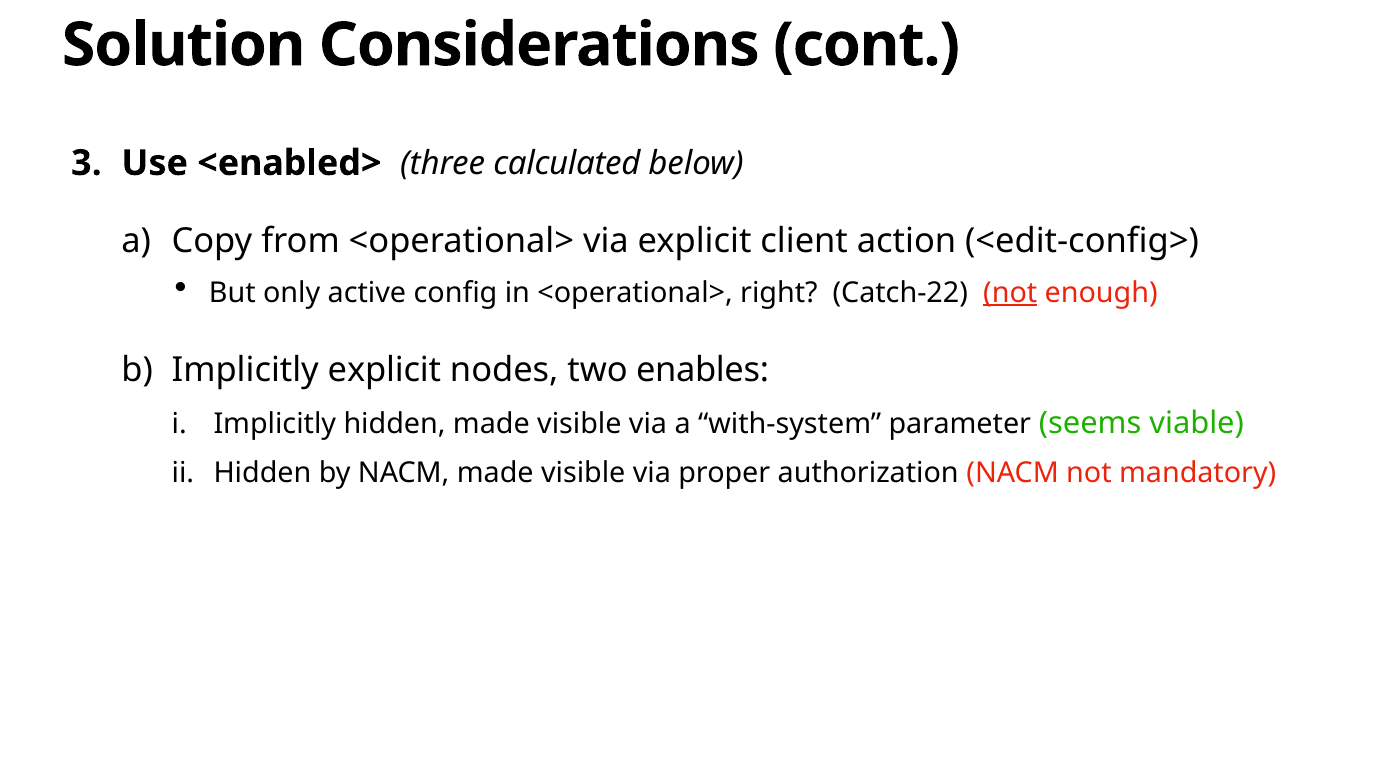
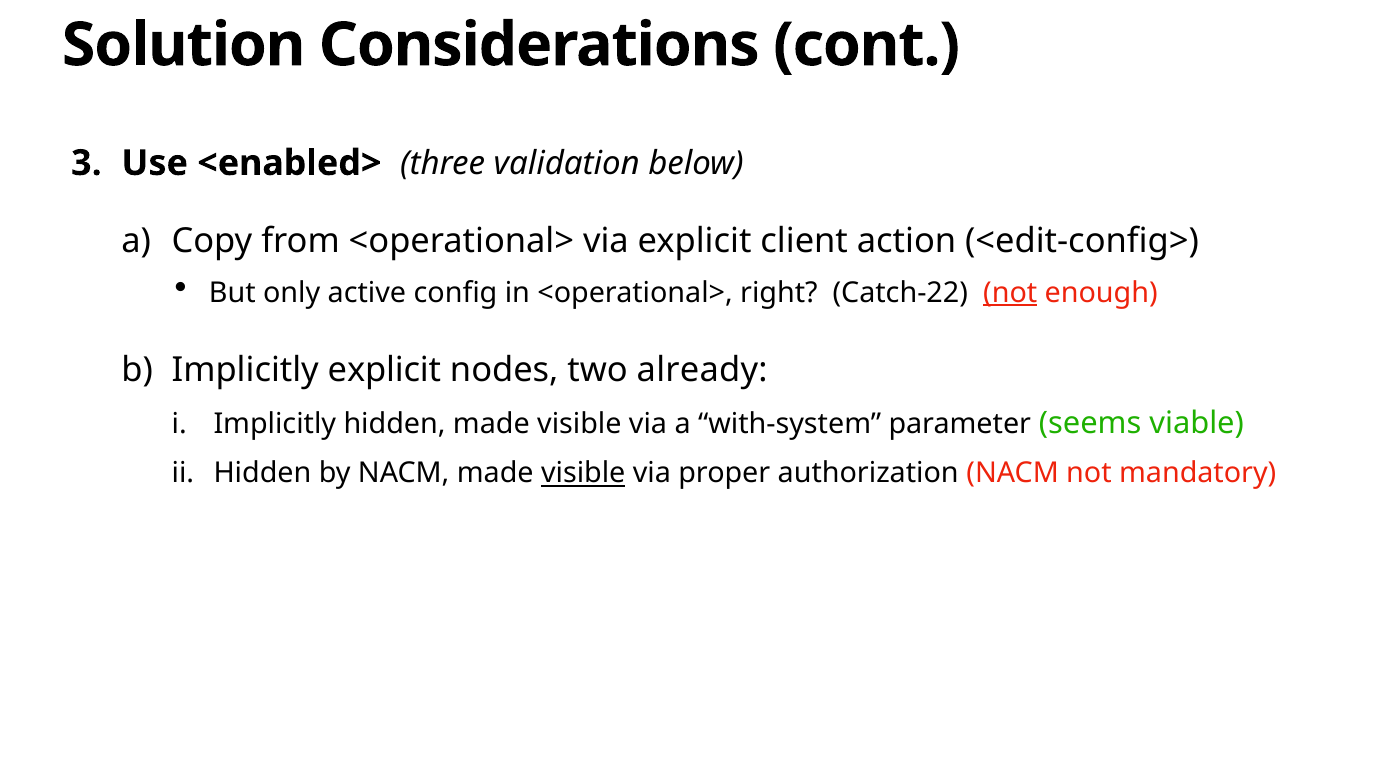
calculated: calculated -> validation (567, 164)
enables: enables -> already (702, 370)
visible underline: none -> present (583, 473)
